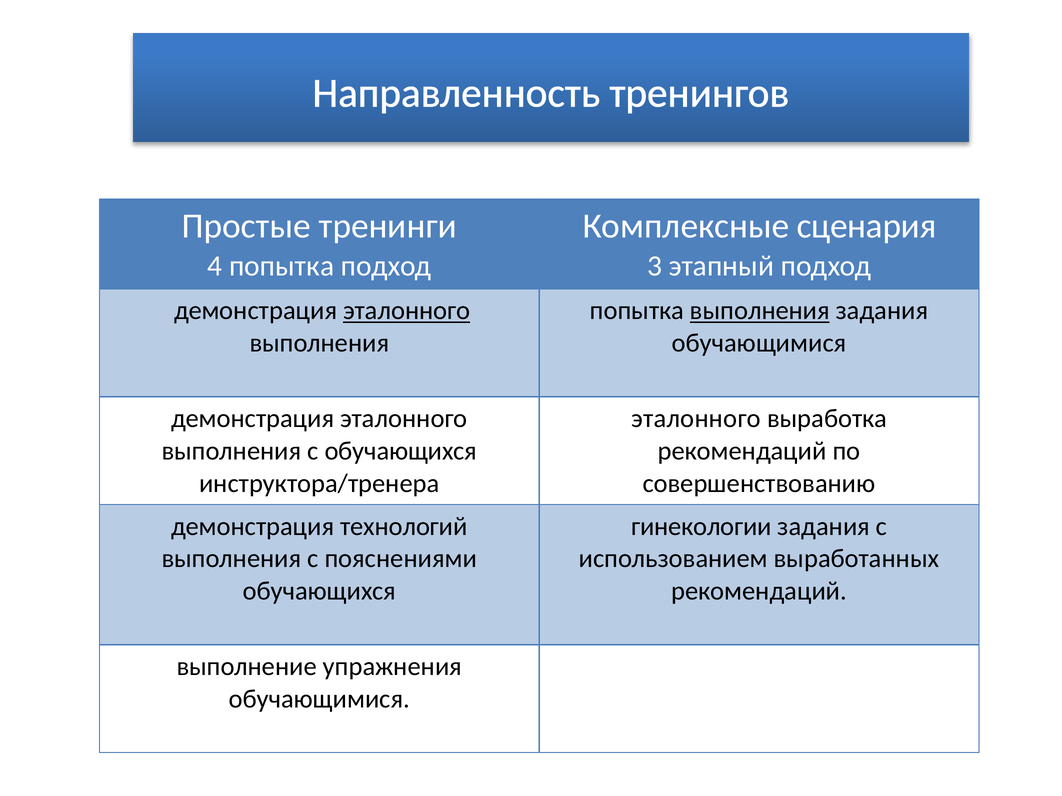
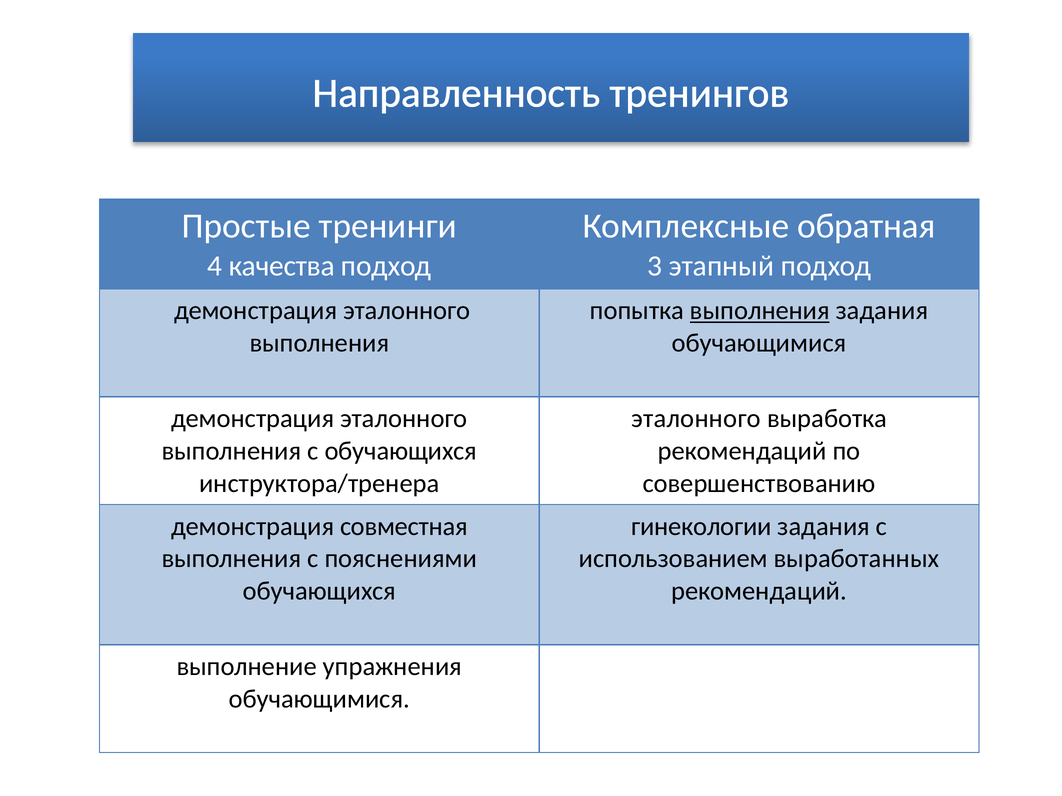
сценария: сценария -> обратная (866, 226)
4 попытка: попытка -> качества (282, 266)
эталонного underline: present -> none (407, 311)
технологий: технологий -> совместная (404, 527)
